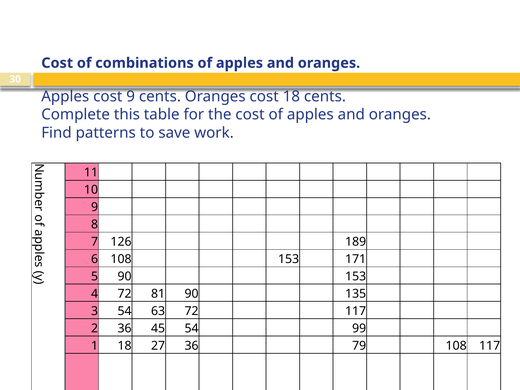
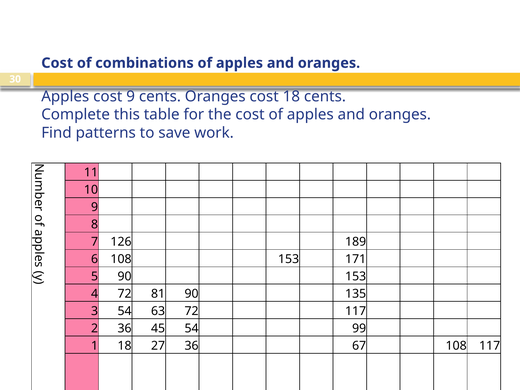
79: 79 -> 67 (359, 346)
